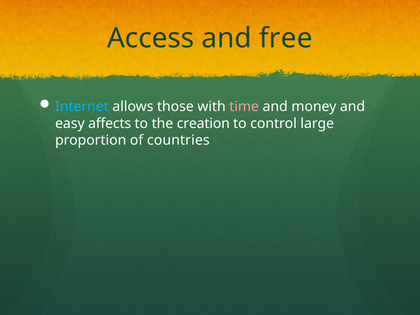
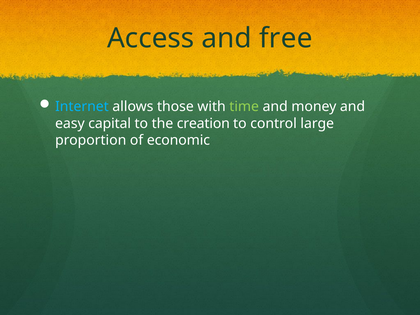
time colour: pink -> light green (244, 107)
affects: affects -> capital (110, 123)
countries: countries -> economic (178, 140)
